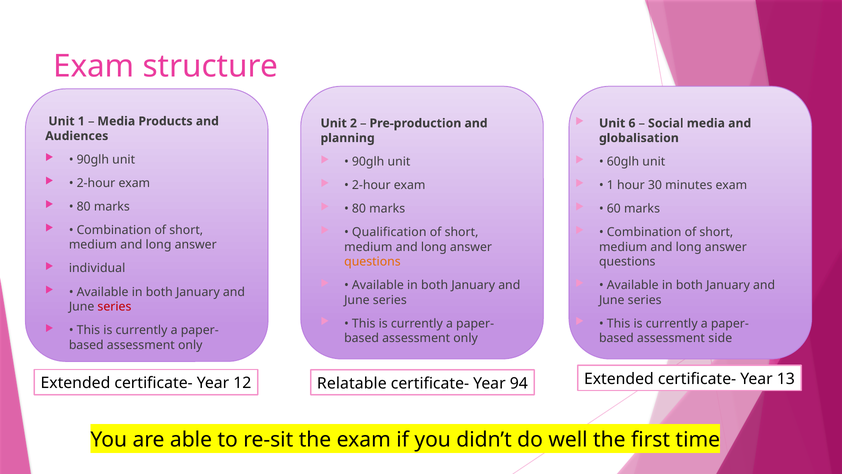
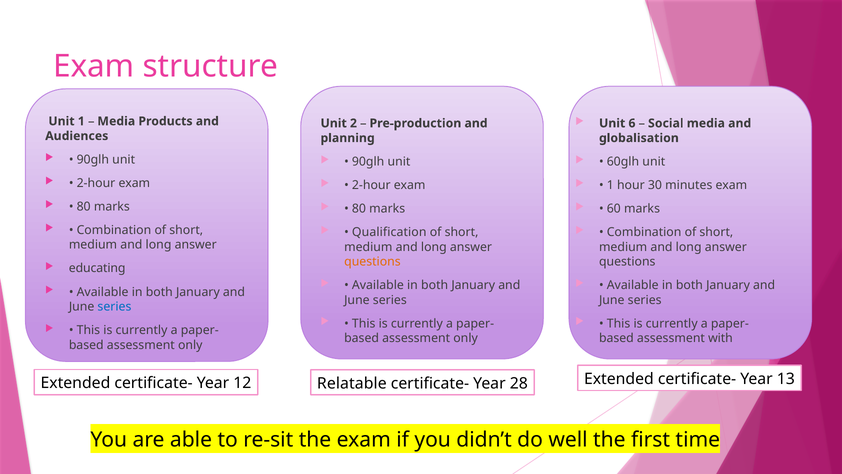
individual: individual -> educating (97, 268)
series colour: red -> blue (114, 306)
side: side -> with (720, 338)
94: 94 -> 28 (519, 383)
